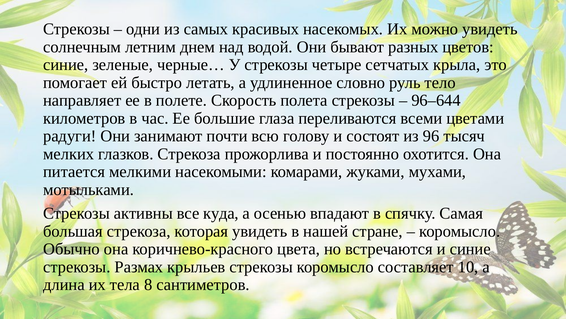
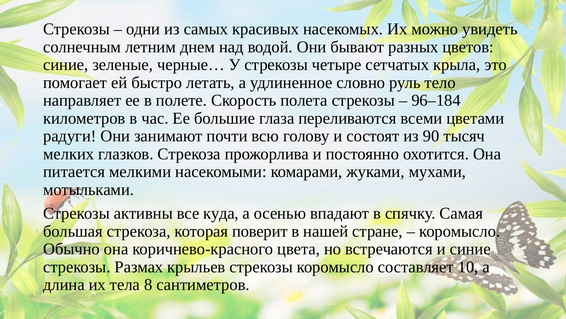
96–644: 96–644 -> 96–184 (436, 100)
96: 96 -> 90 (431, 136)
которая увидеть: увидеть -> поверит (260, 231)
